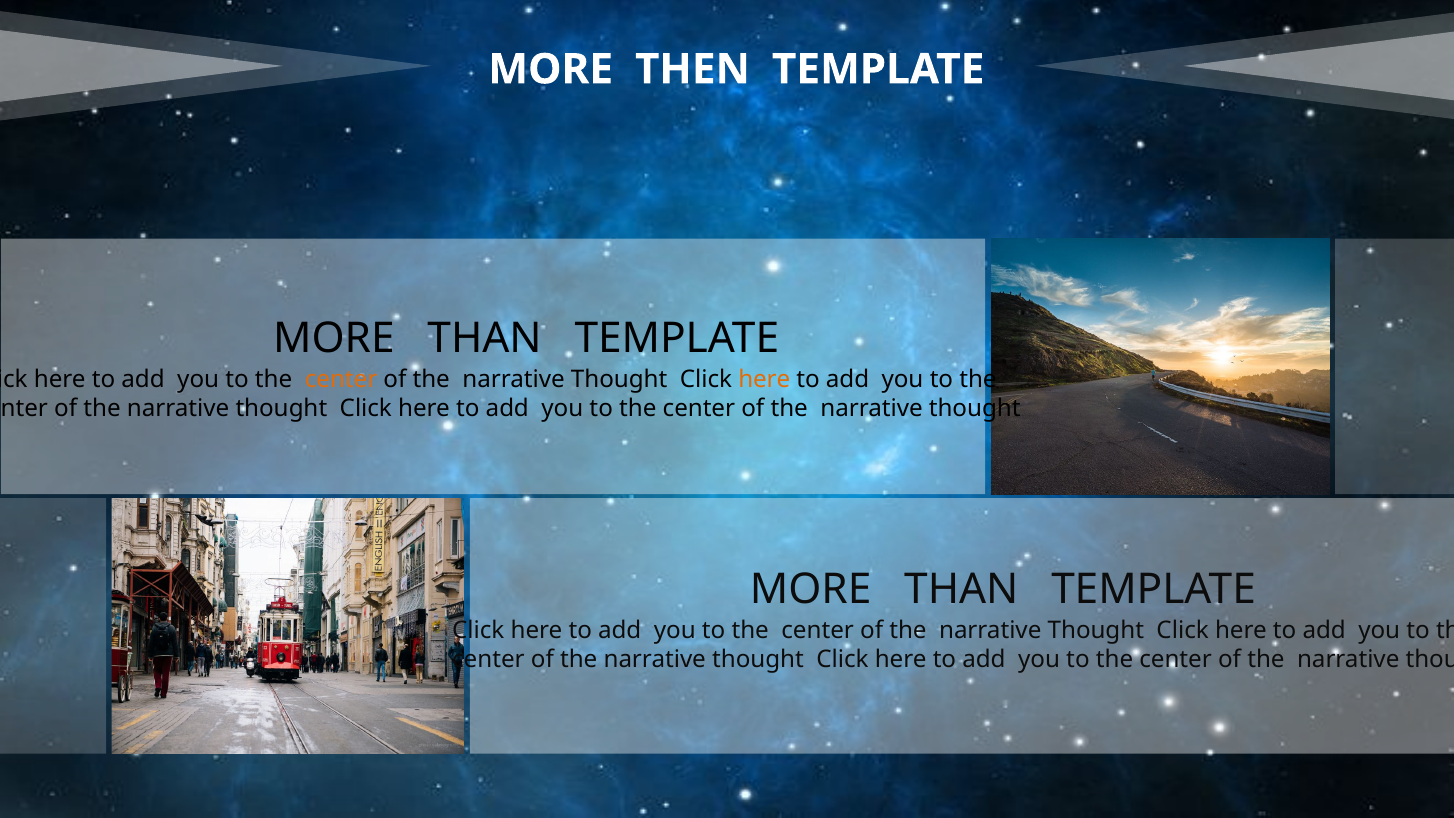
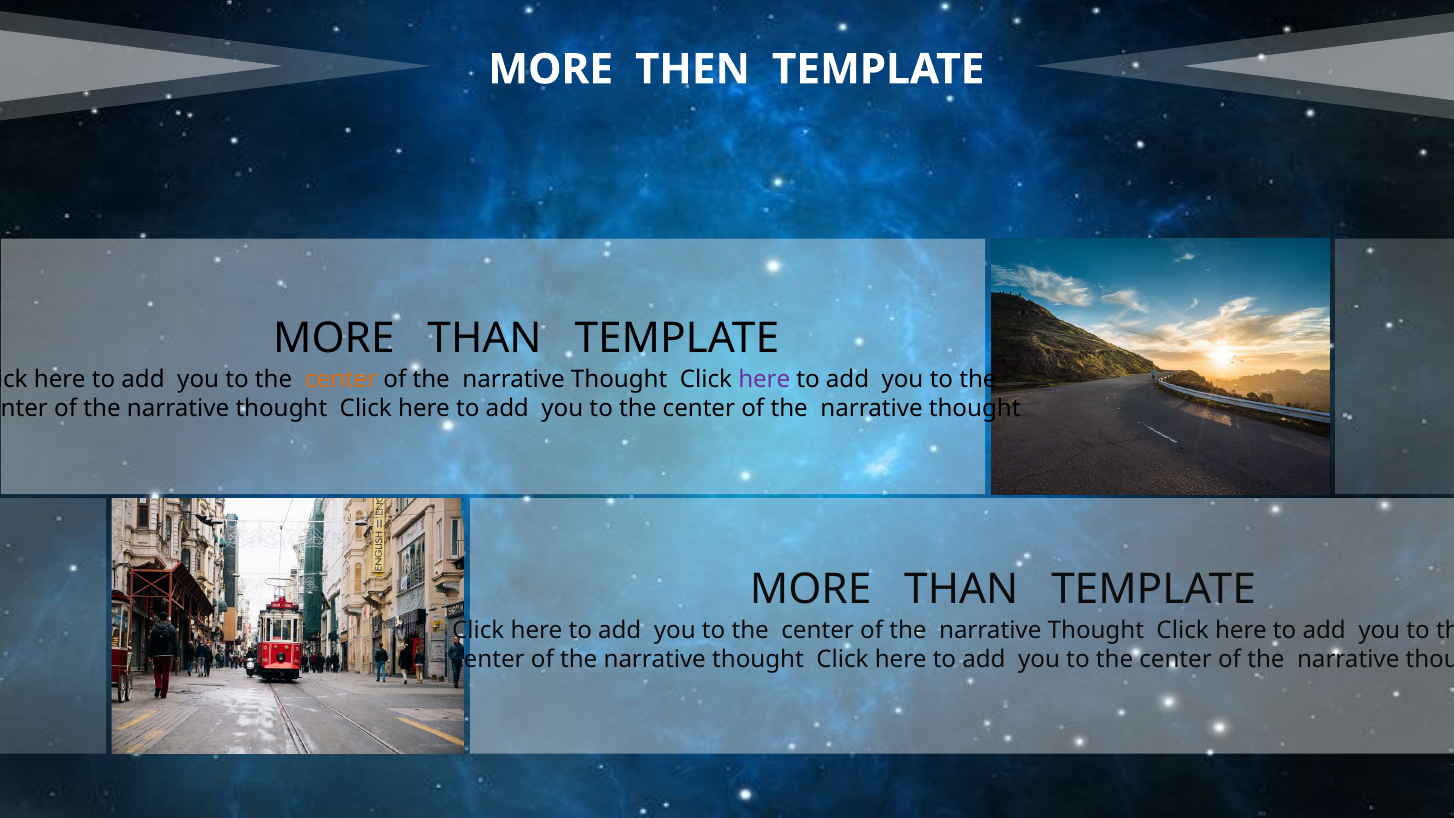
here colour: orange -> purple (764, 380)
